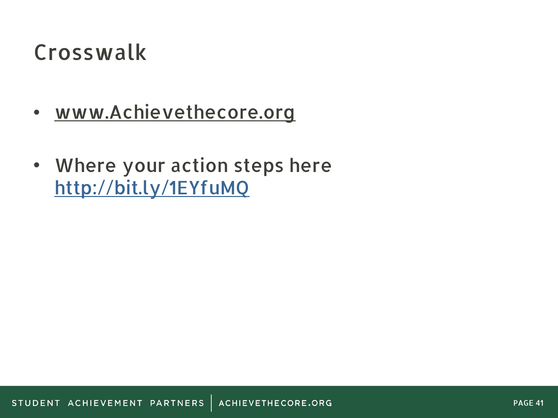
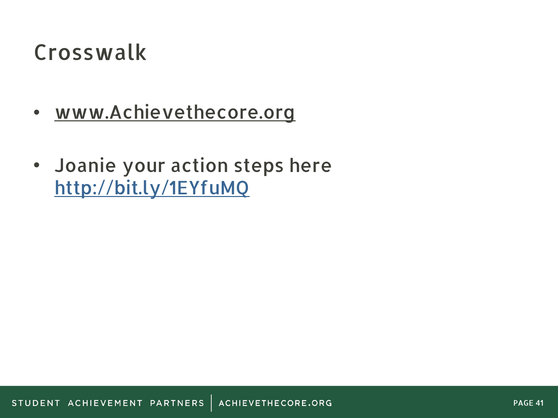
Where: Where -> Joanie (86, 166)
